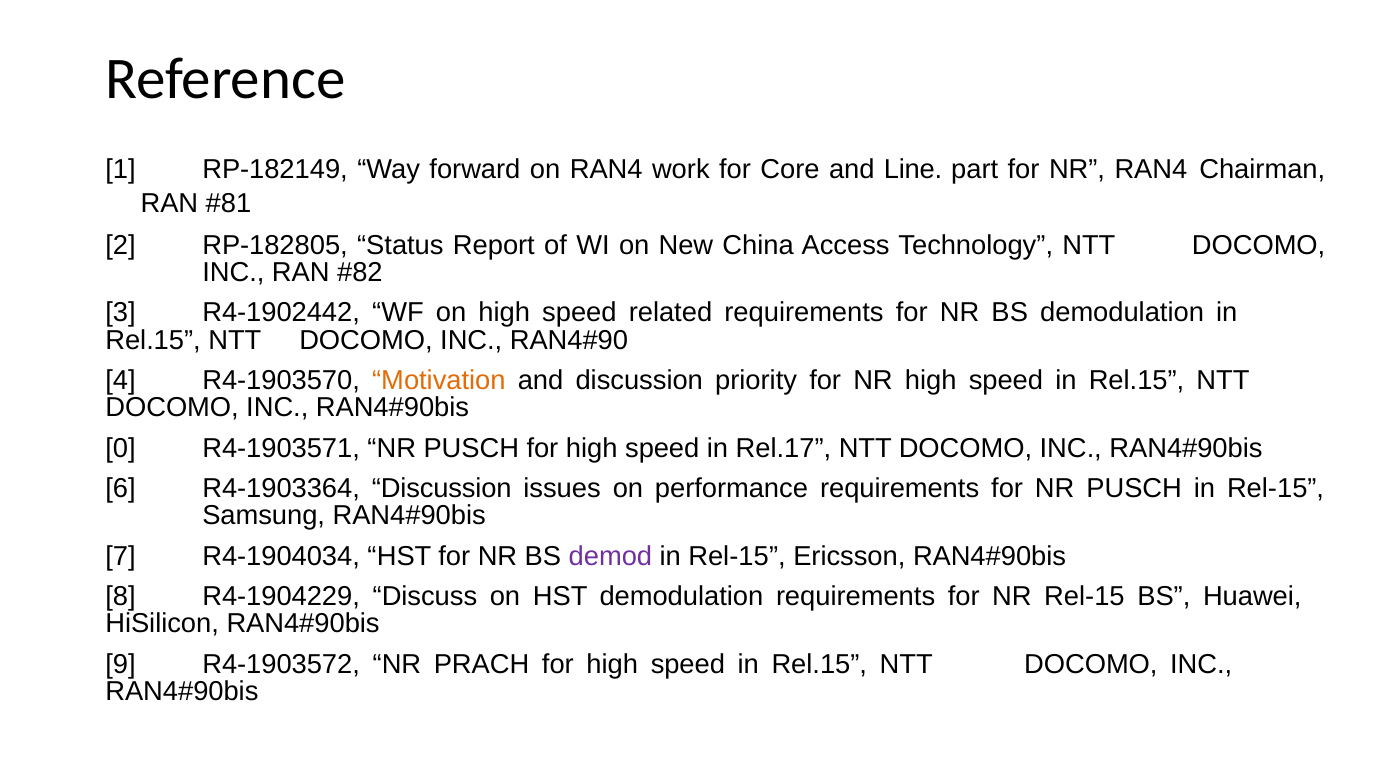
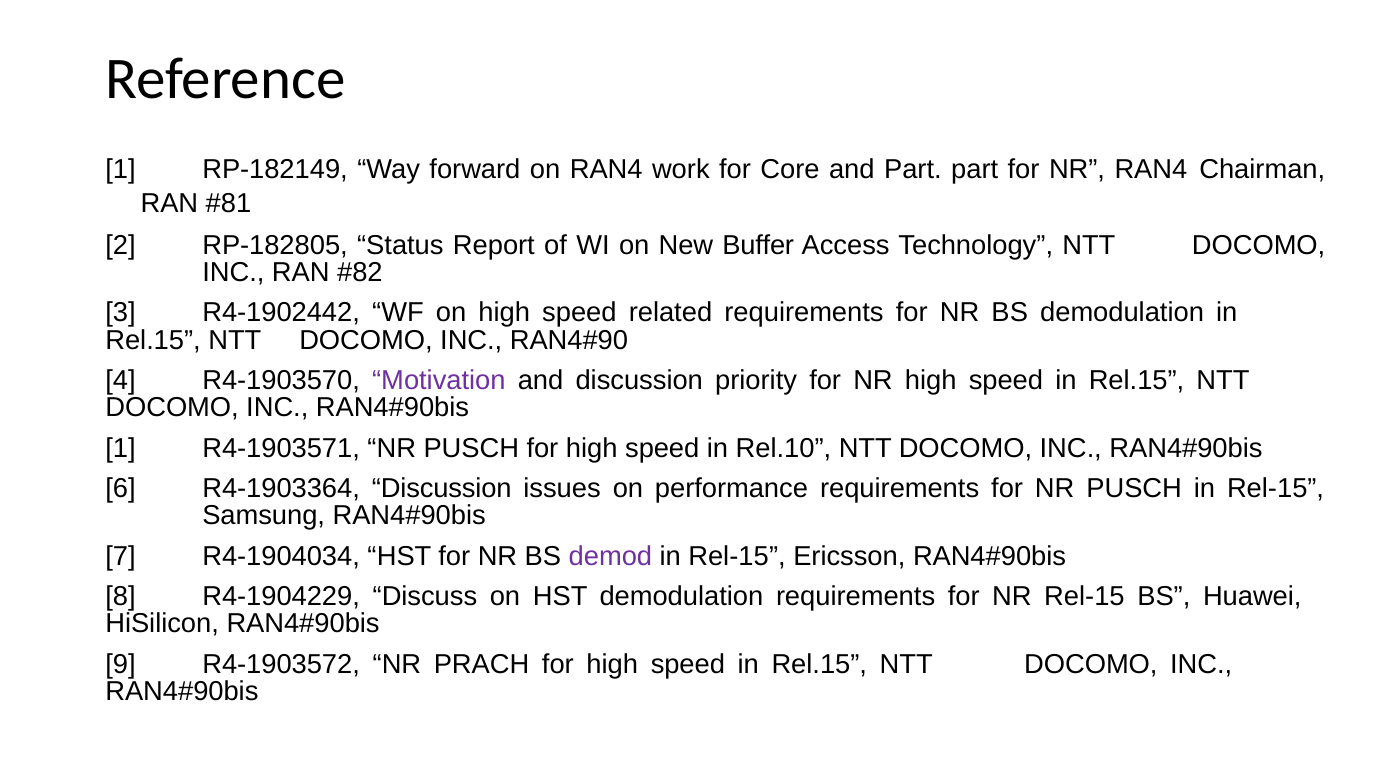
and Line: Line -> Part (913, 169)
China: China -> Buffer (758, 245)
Motivation colour: orange -> purple (439, 381)
0: 0 -> 1 (120, 448)
Rel.17: Rel.17 -> Rel.10 (783, 448)
